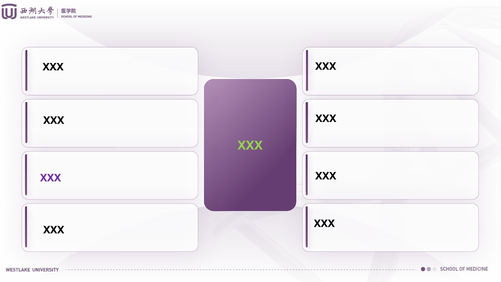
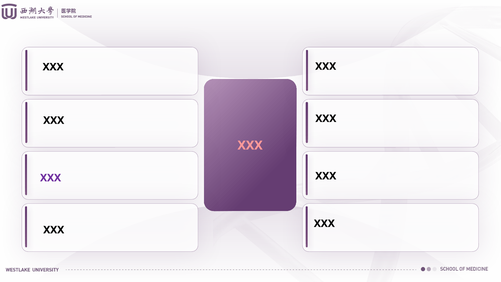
XXX colour: light green -> pink (250, 145)
